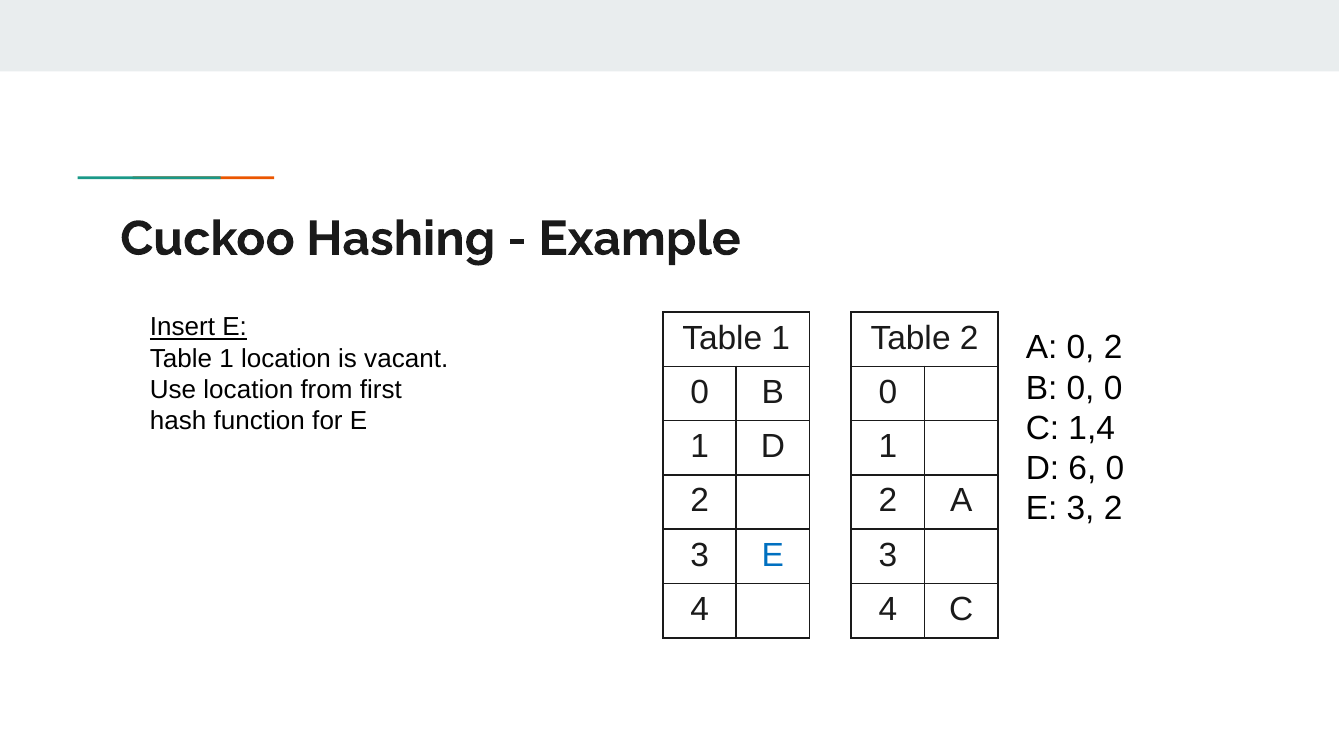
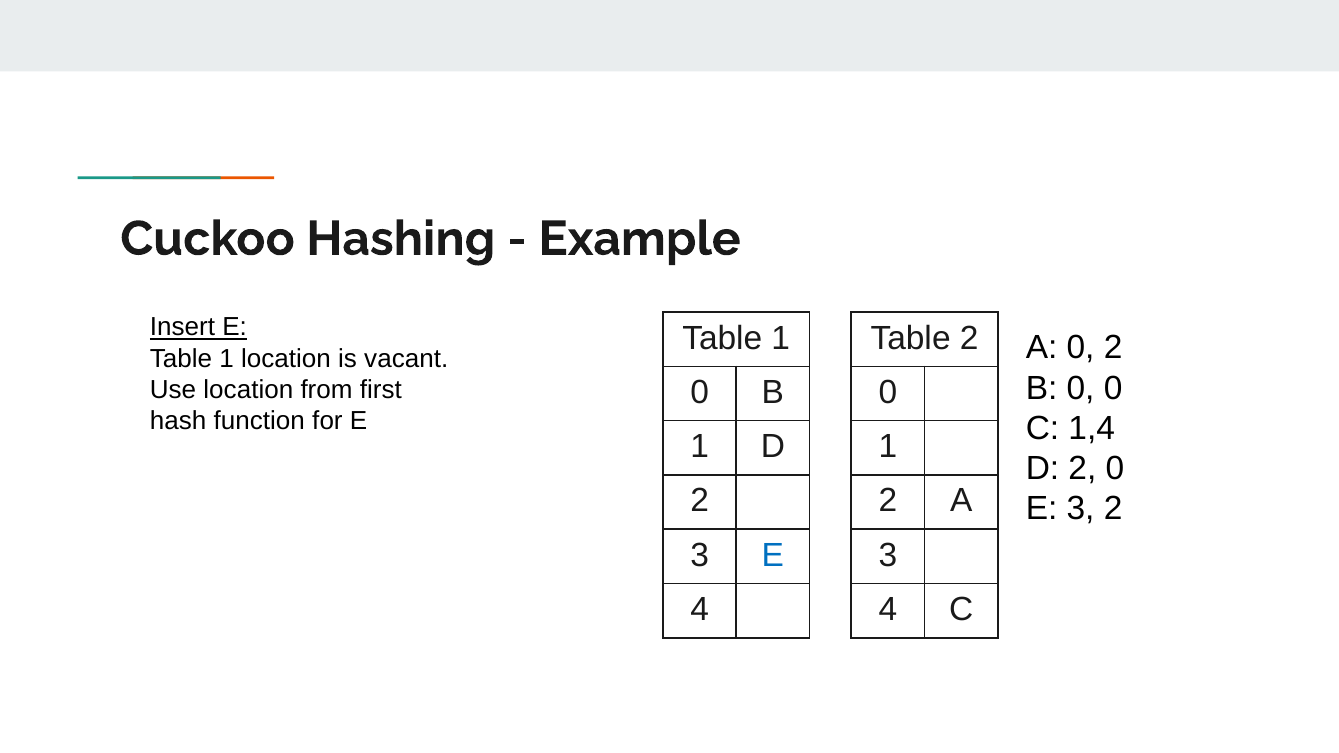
6: 6 -> 2 (1082, 468)
